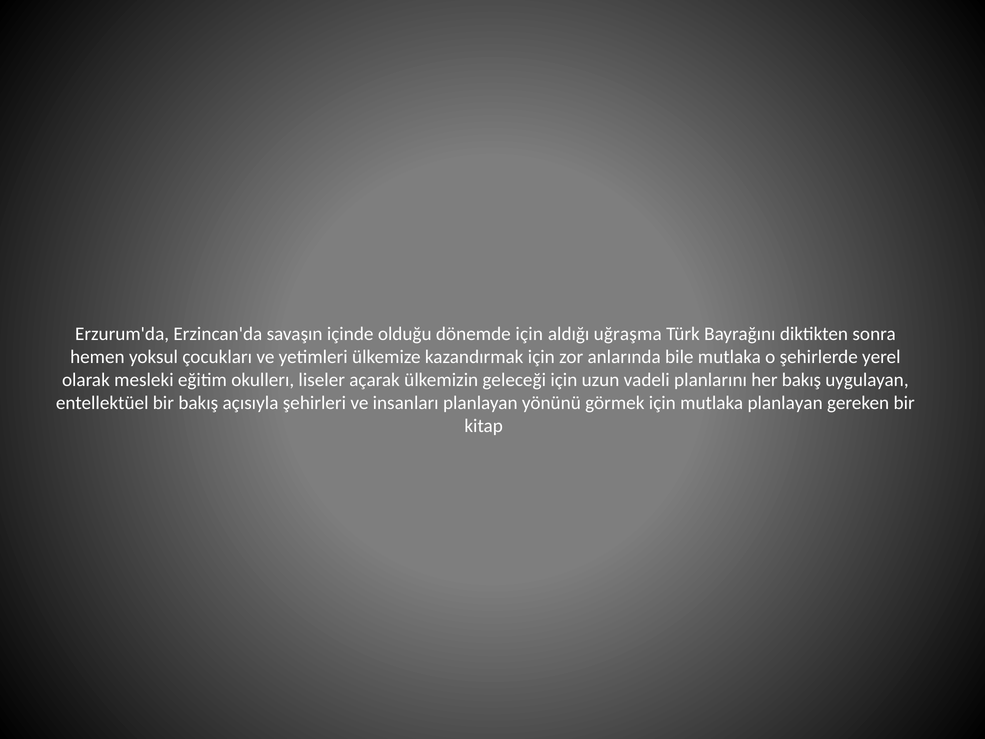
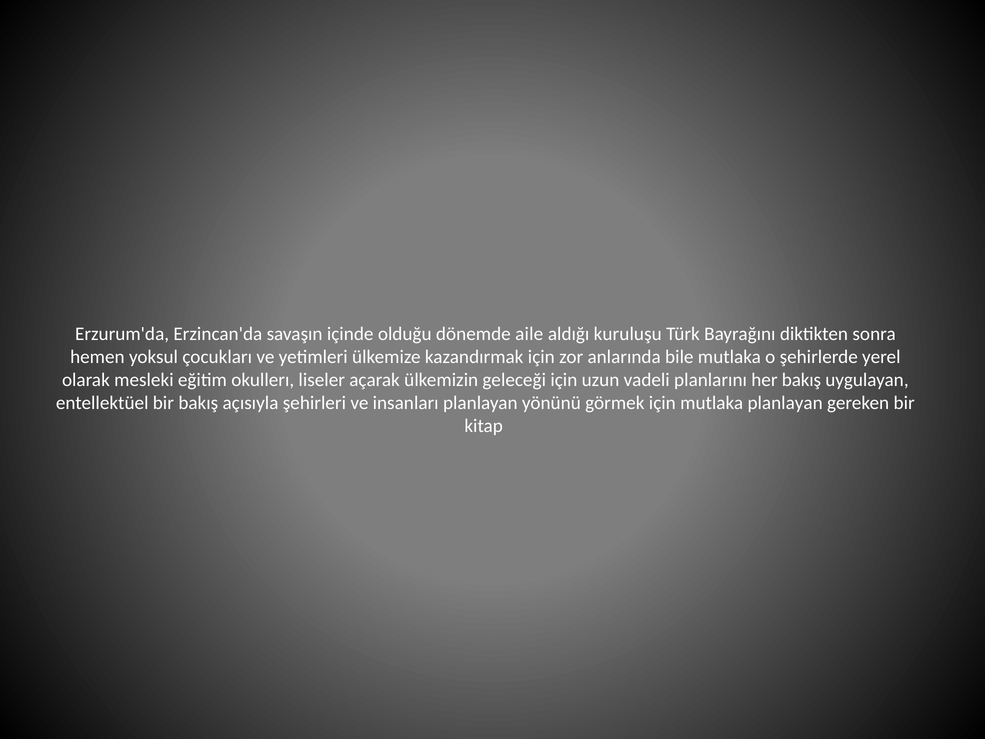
dönemde için: için -> aile (529, 334)
uğraşma: uğraşma -> kuruluşu (628, 334)
